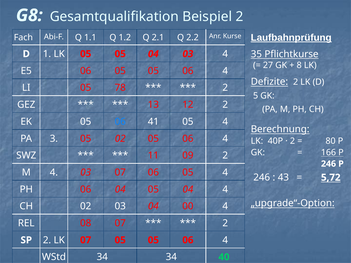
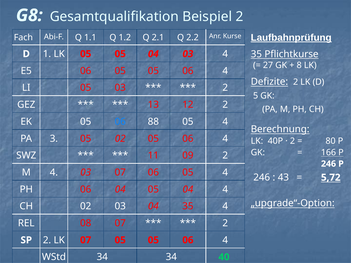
05 78: 78 -> 03 (120, 88)
41: 41 -> 88 (153, 122)
04 00: 00 -> 35 (188, 206)
